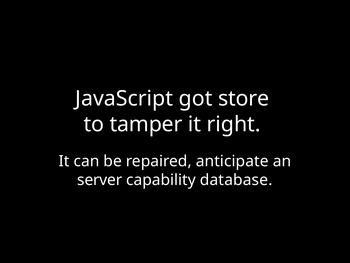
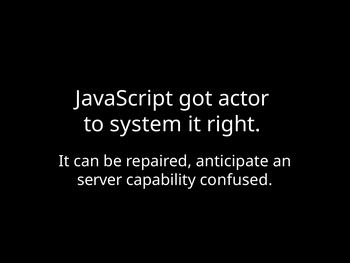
store: store -> actor (244, 98)
tamper: tamper -> system (146, 124)
database: database -> confused (236, 180)
